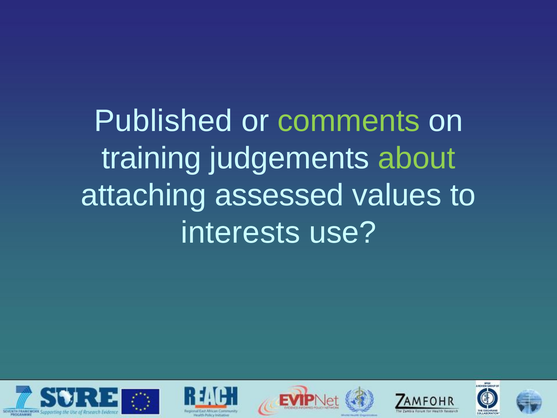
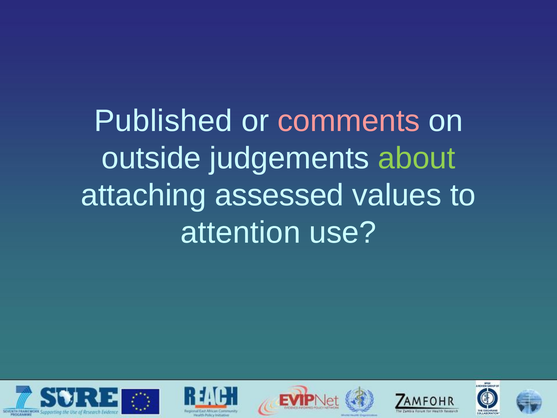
comments colour: light green -> pink (349, 121)
training: training -> outside (151, 158)
interests: interests -> attention (241, 232)
